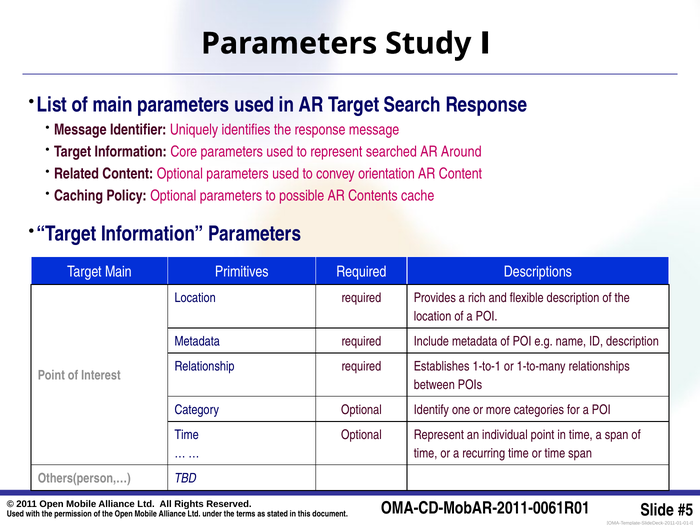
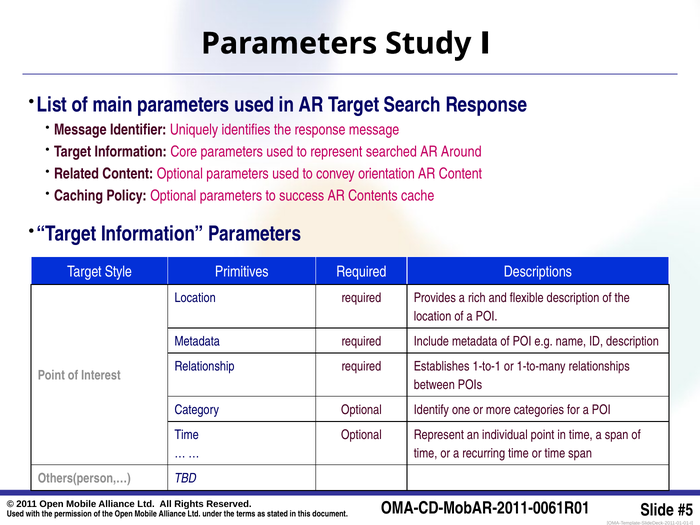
possible: possible -> success (302, 196)
Target Main: Main -> Style (118, 272)
